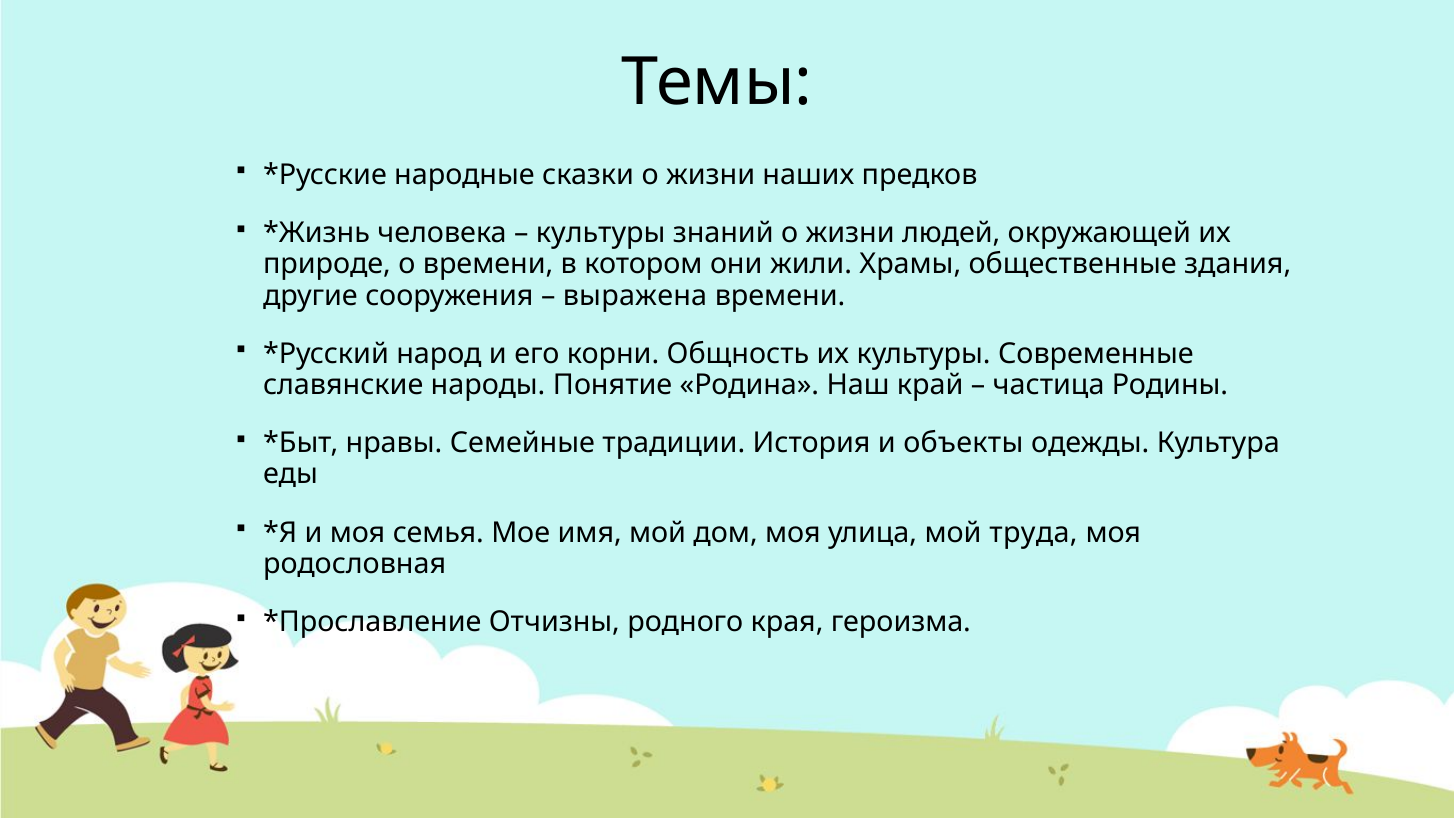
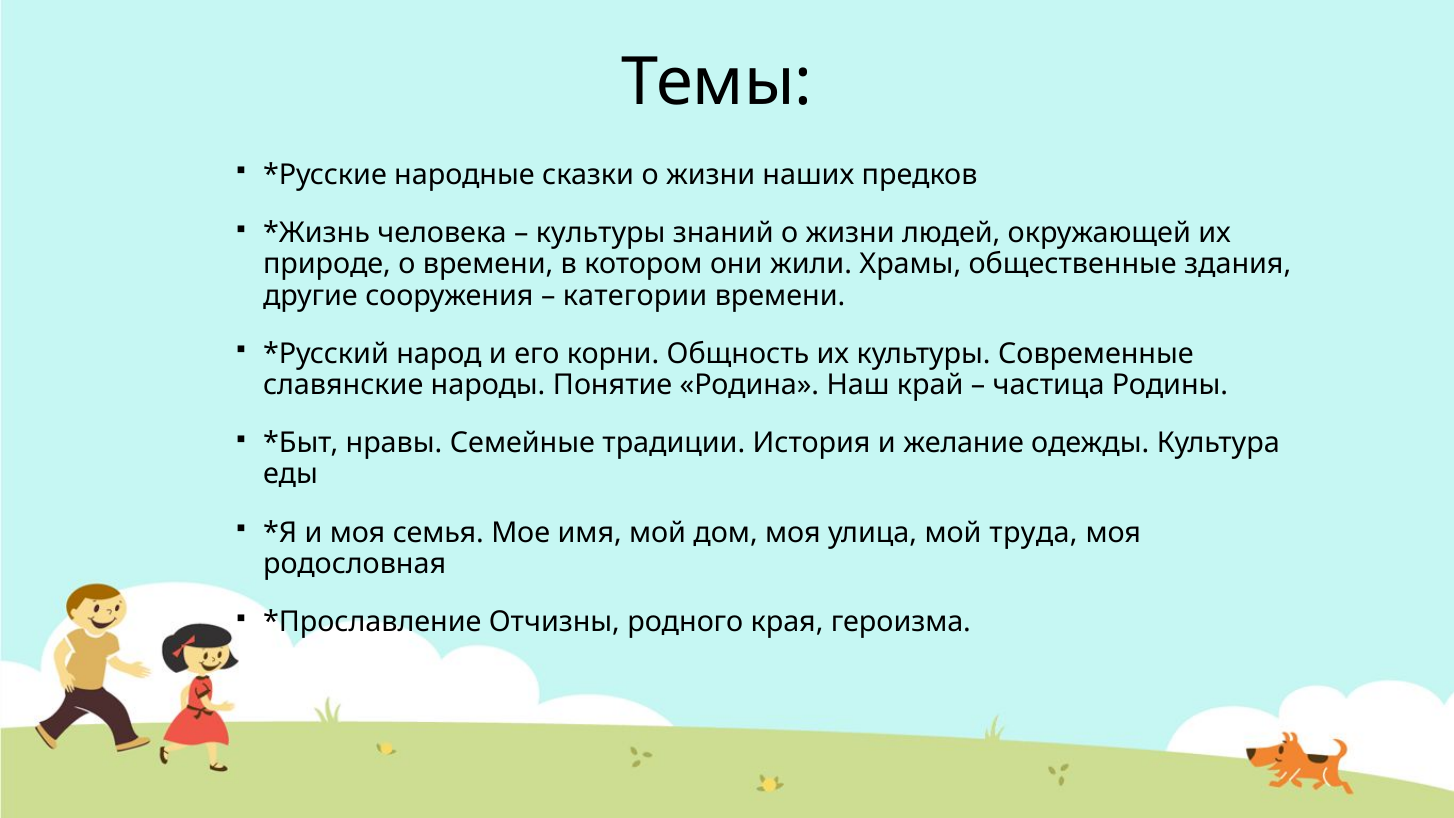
выражена: выражена -> категории (635, 295)
объекты: объекты -> желание (964, 443)
